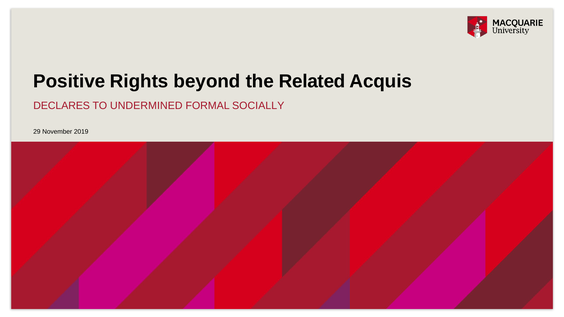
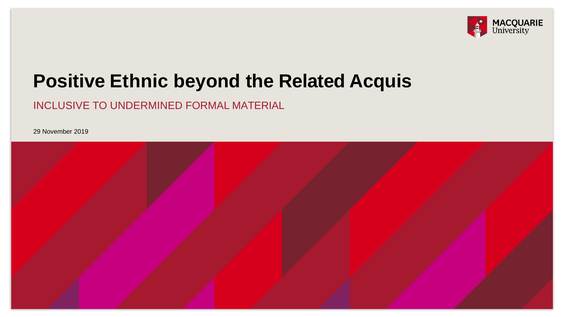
Rights: Rights -> Ethnic (139, 81)
DECLARES: DECLARES -> INCLUSIVE (62, 106)
SOCIALLY: SOCIALLY -> MATERIAL (258, 106)
